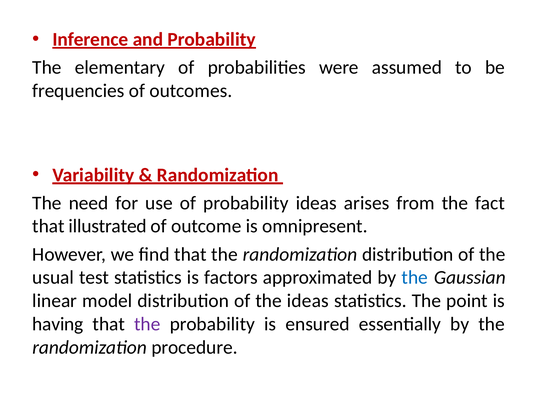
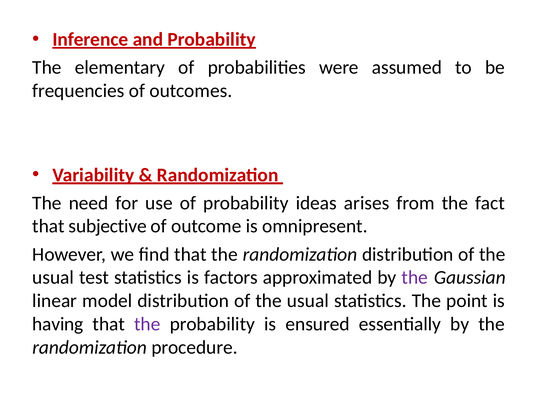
illustrated: illustrated -> subjective (108, 227)
the colour: blue -> purple (415, 278)
ideas: ideas -> usual (308, 301)
